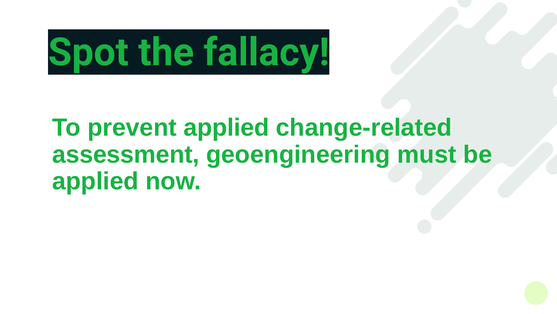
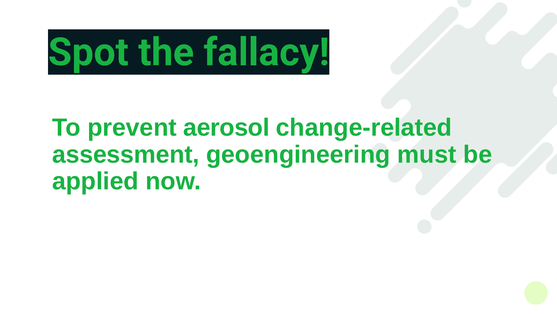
prevent applied: applied -> aerosol (226, 128)
